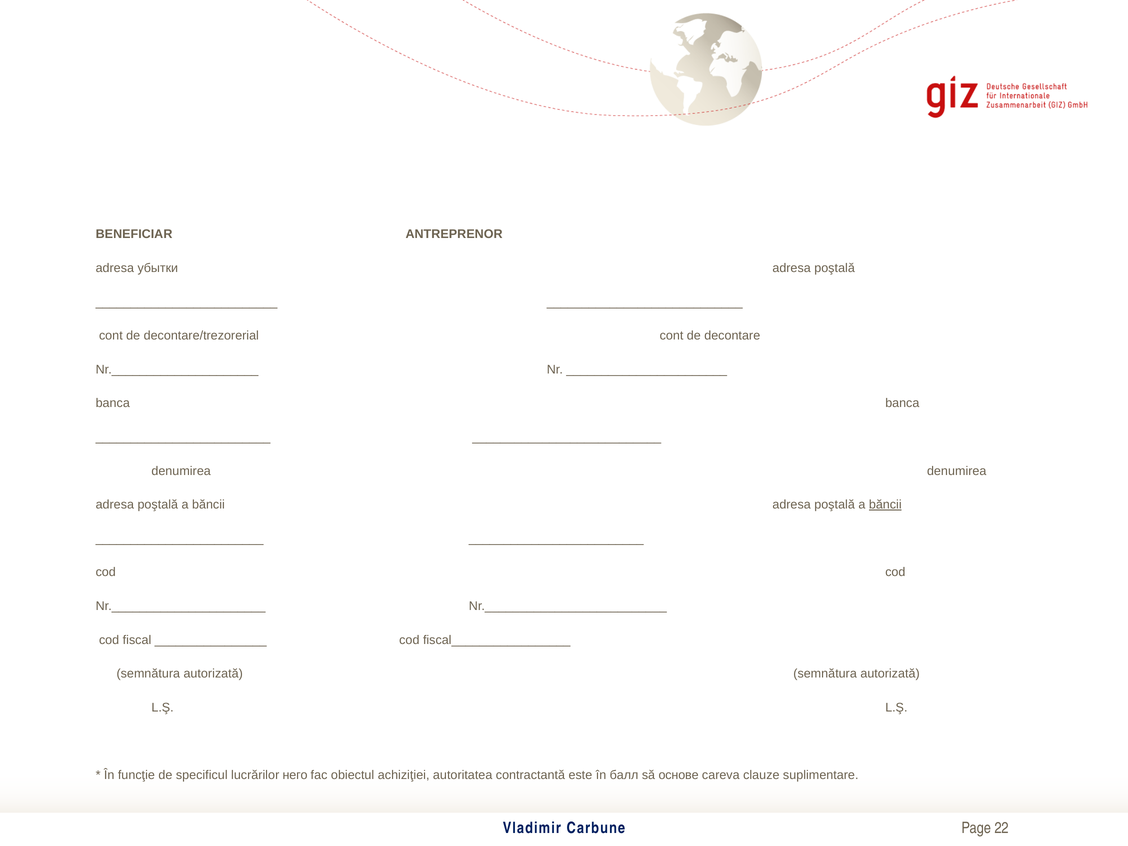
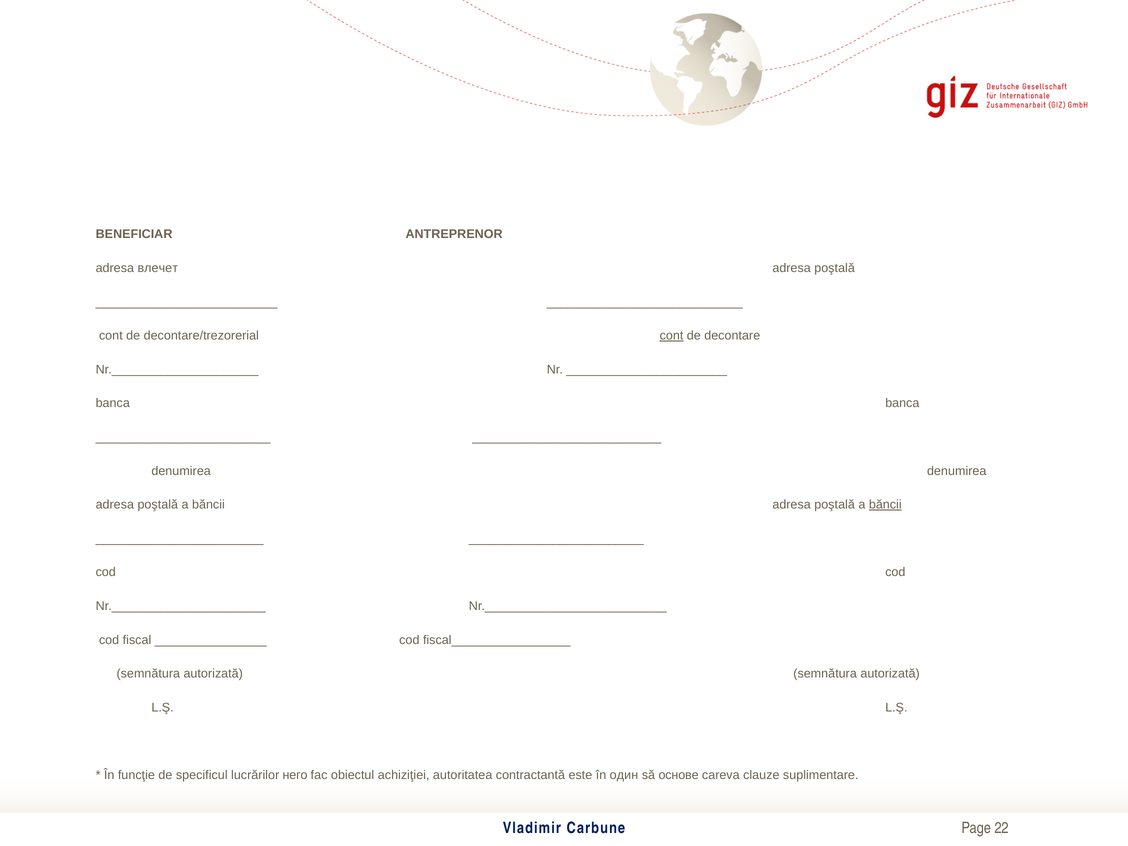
убытки: убытки -> влечет (158, 268)
cont underline: none -> present (672, 336)
балл: балл -> один (624, 775)
